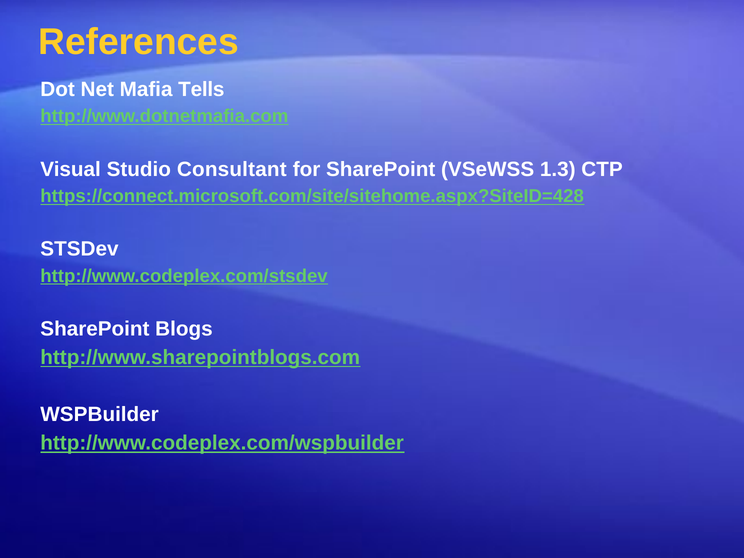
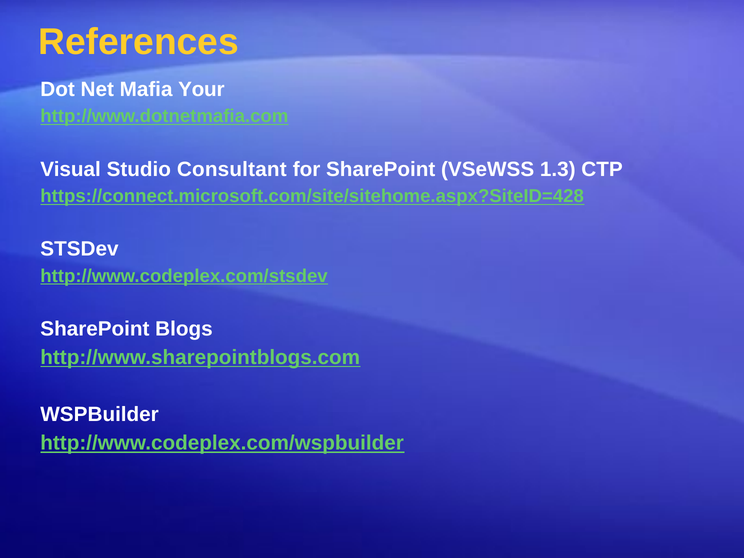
Tells: Tells -> Your (201, 89)
